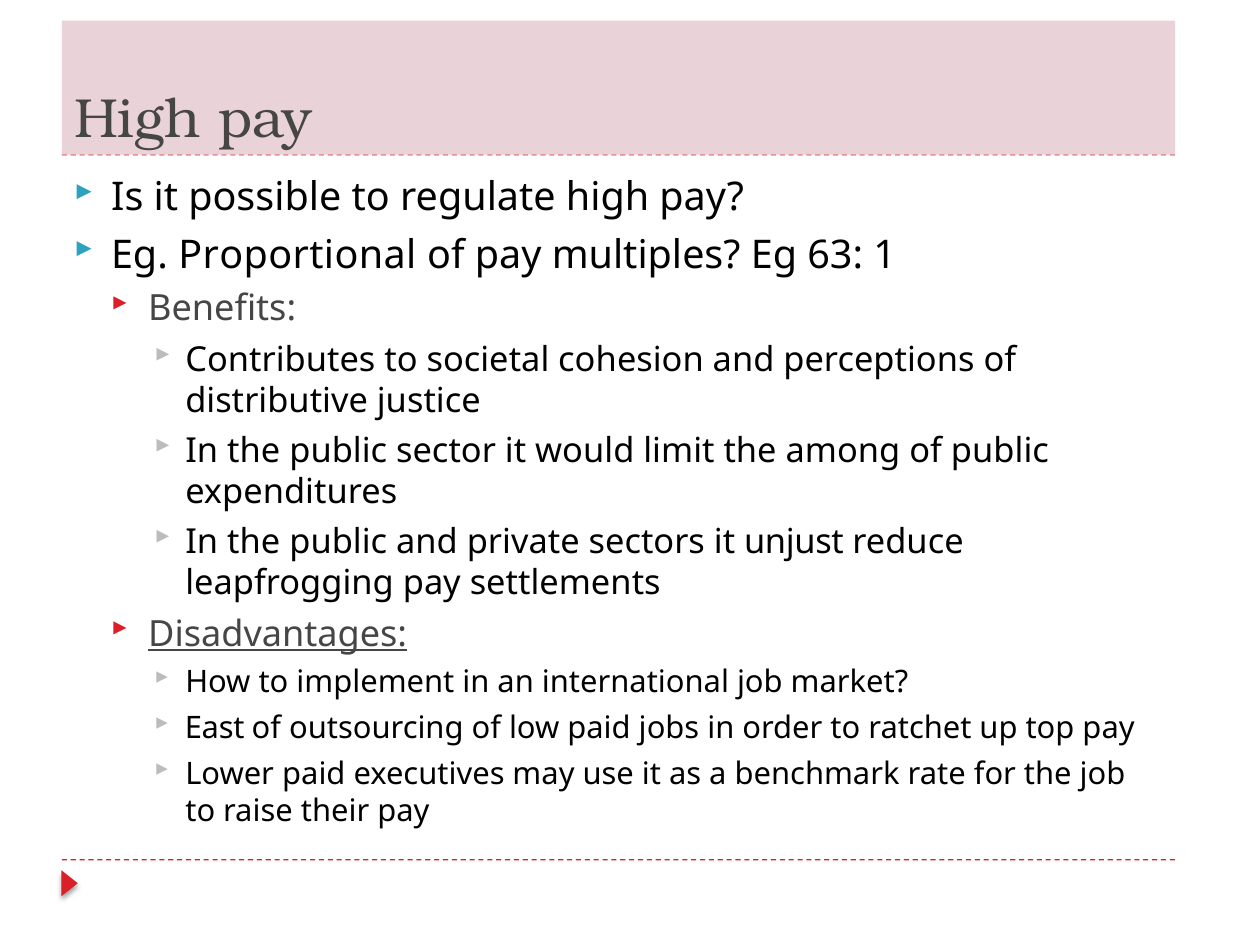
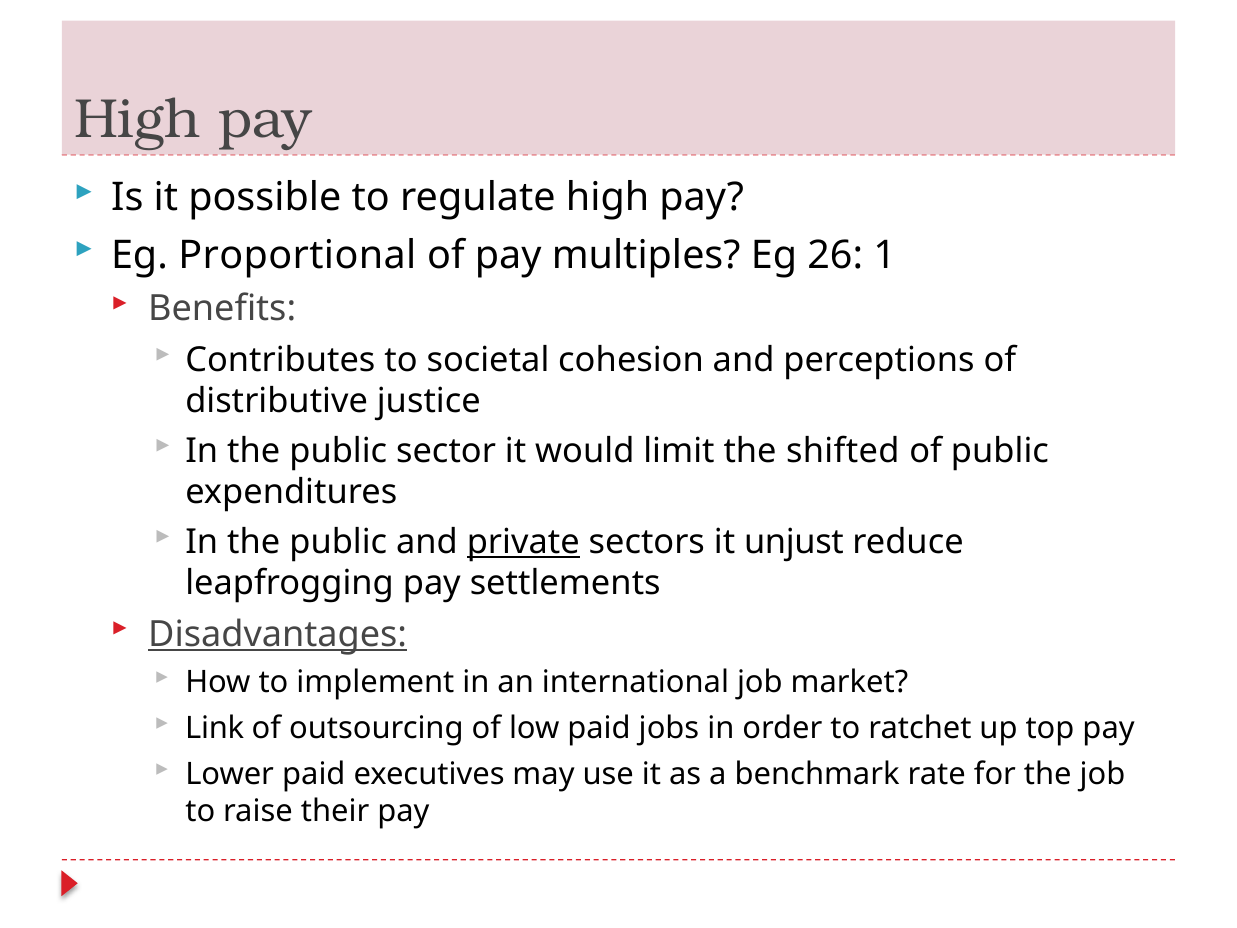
63: 63 -> 26 (835, 255)
among: among -> shifted (843, 451)
private underline: none -> present (523, 542)
East: East -> Link (215, 728)
